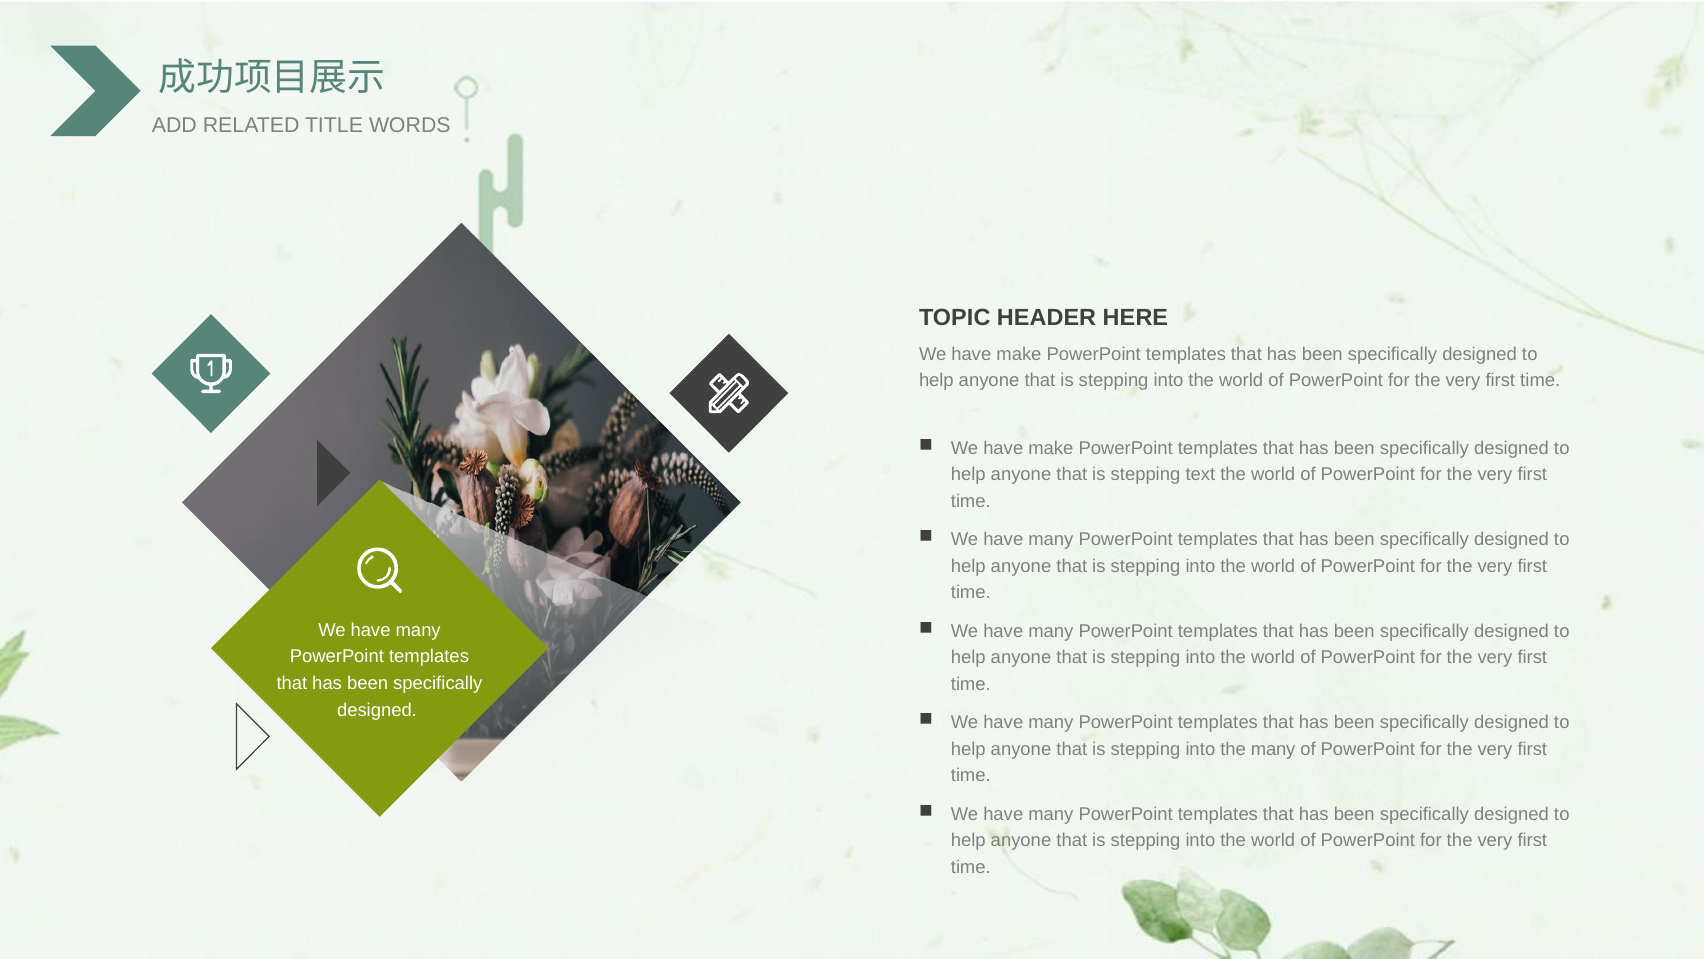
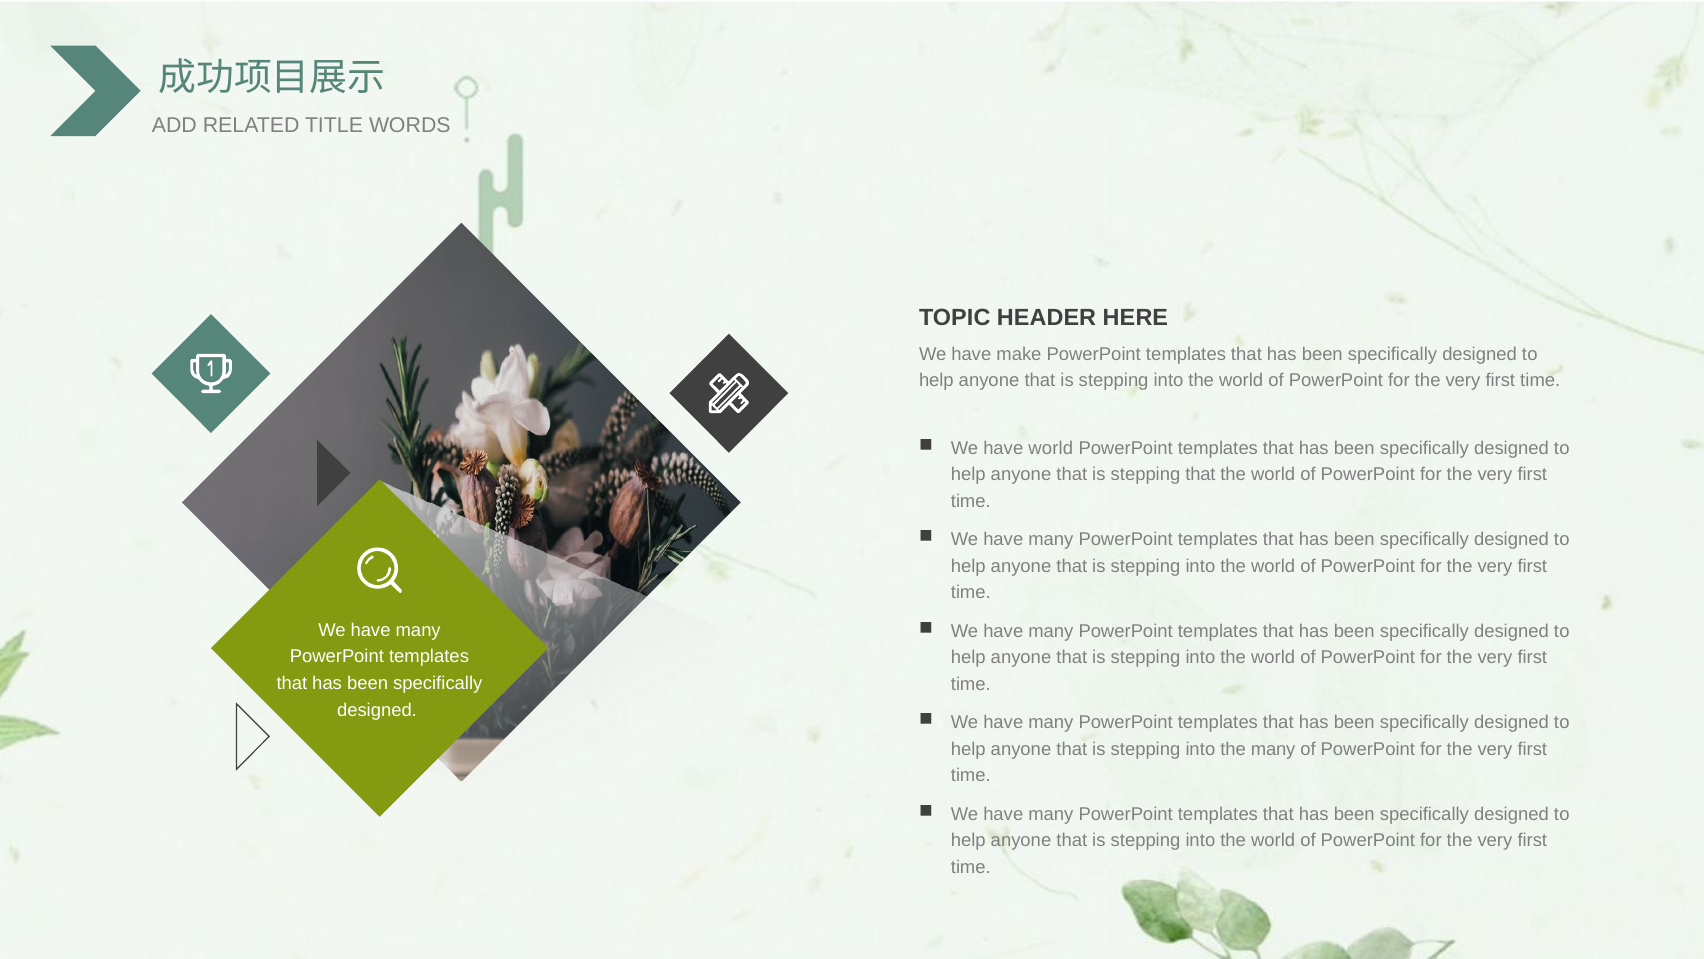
make: make -> world (1051, 448)
stepping text: text -> that (1201, 475)
